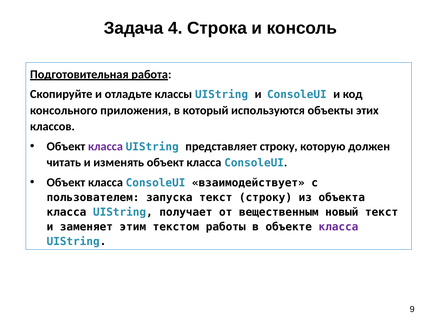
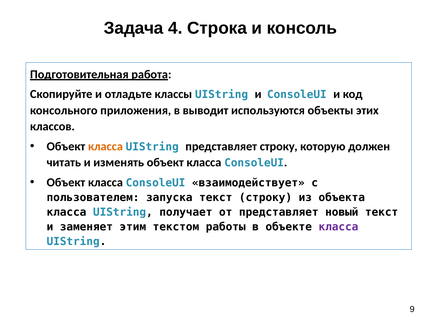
который: который -> выводит (206, 110)
класса colour: purple -> orange (105, 146)
от вещественным: вещественным -> представляет (279, 212)
